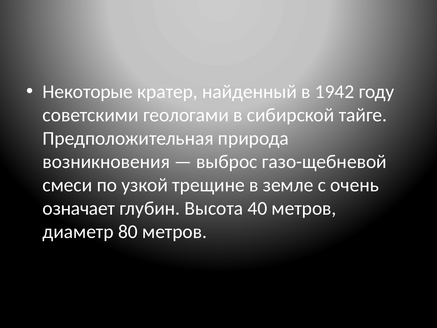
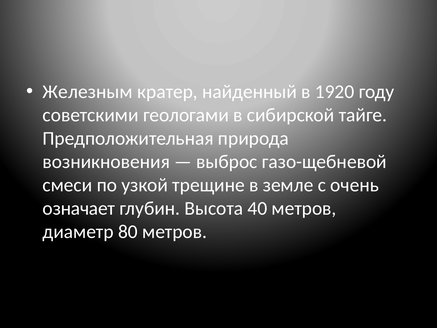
Некоторые: Некоторые -> Железным (88, 92)
1942: 1942 -> 1920 (335, 92)
